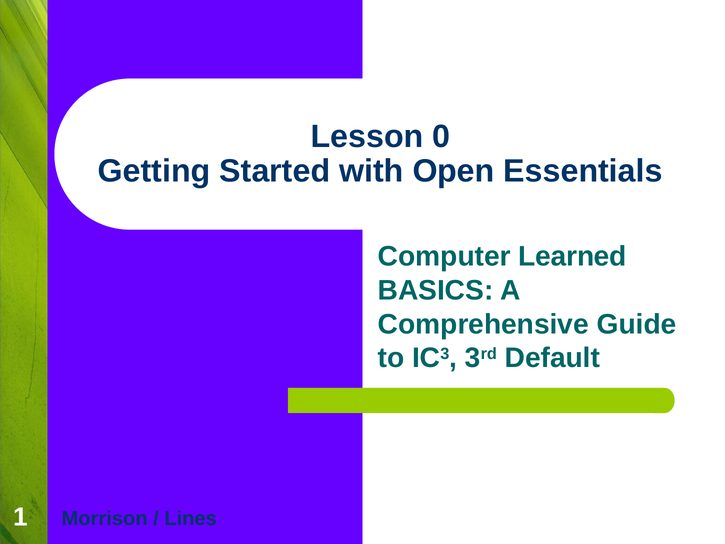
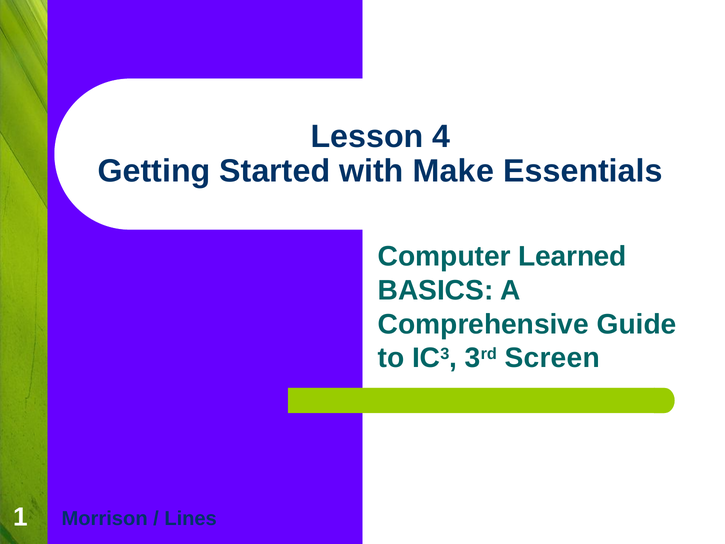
0: 0 -> 4 (441, 136)
Open: Open -> Make (453, 171)
Default: Default -> Screen (552, 358)
